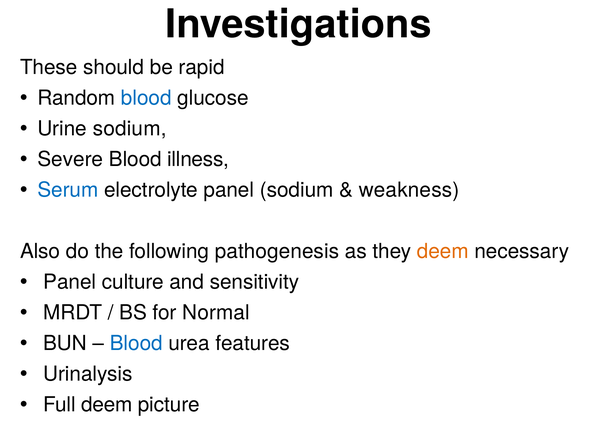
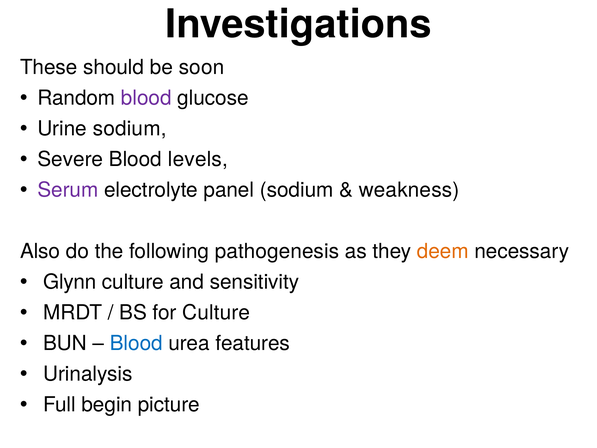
rapid: rapid -> soon (202, 67)
blood colour: blue -> purple (146, 98)
illness: illness -> levels (198, 159)
Serum colour: blue -> purple (68, 190)
Panel: Panel -> Glynn (70, 282)
for Normal: Normal -> Culture (216, 313)
Full deem: deem -> begin (107, 405)
